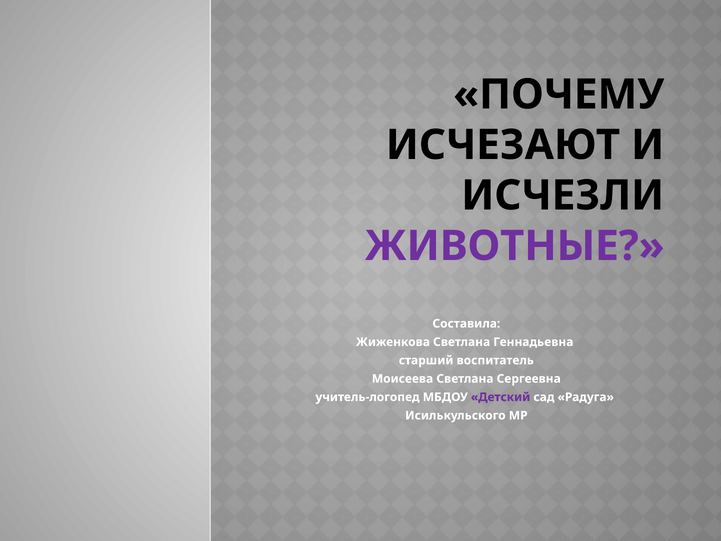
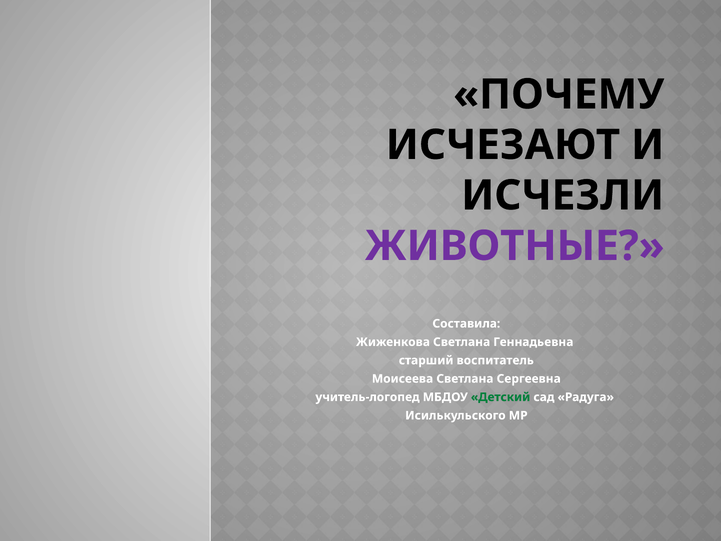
Детский colour: purple -> green (501, 397)
